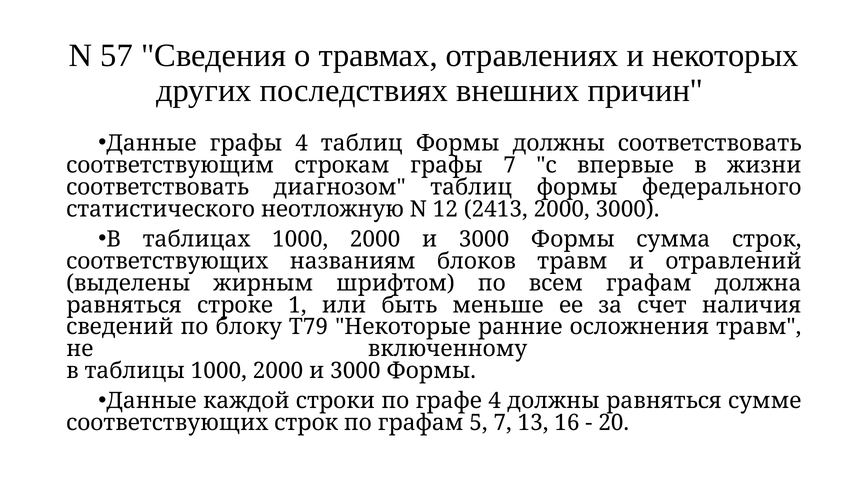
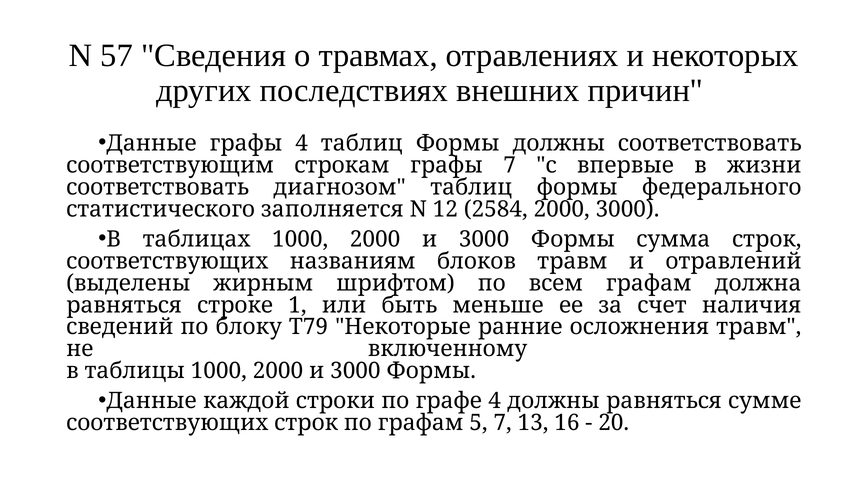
неотложную: неотложную -> заполняется (332, 209)
2413: 2413 -> 2584 (496, 209)
